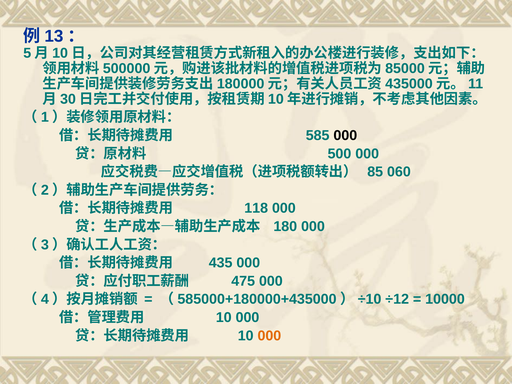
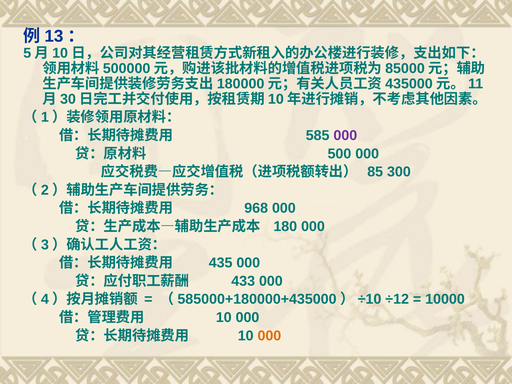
000 colour: black -> purple (345, 135)
060: 060 -> 300 (399, 172)
118: 118 -> 968 (256, 208)
475: 475 -> 433 (243, 281)
